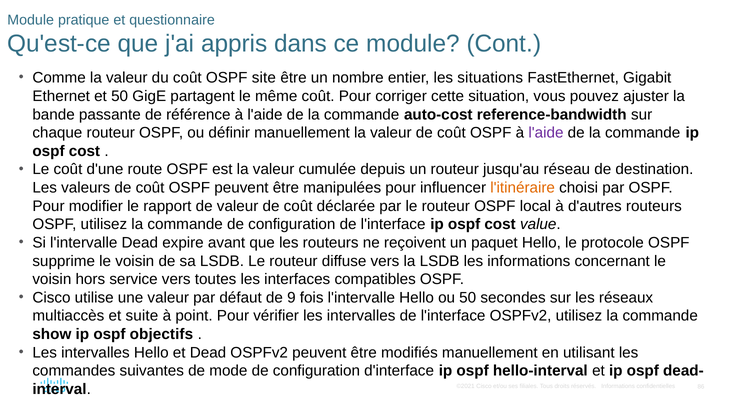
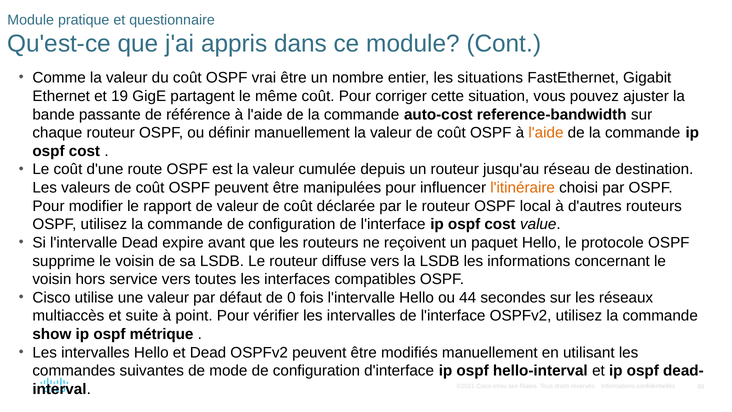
site: site -> vrai (264, 78)
et 50: 50 -> 19 (120, 96)
l'aide colour: purple -> orange (546, 133)
9: 9 -> 0 (291, 297)
ou 50: 50 -> 44 (468, 297)
objectifs: objectifs -> métrique (162, 334)
